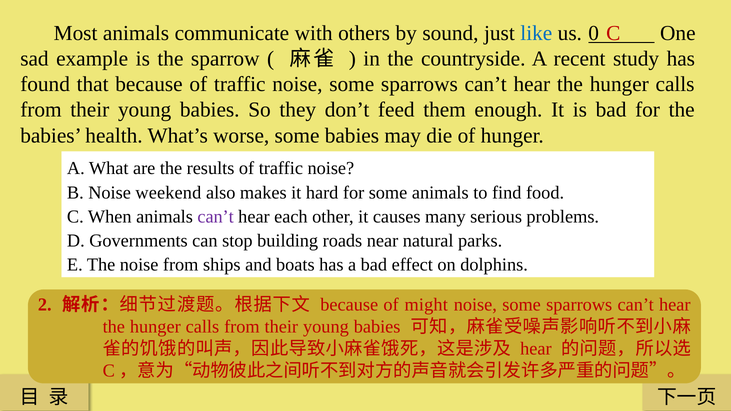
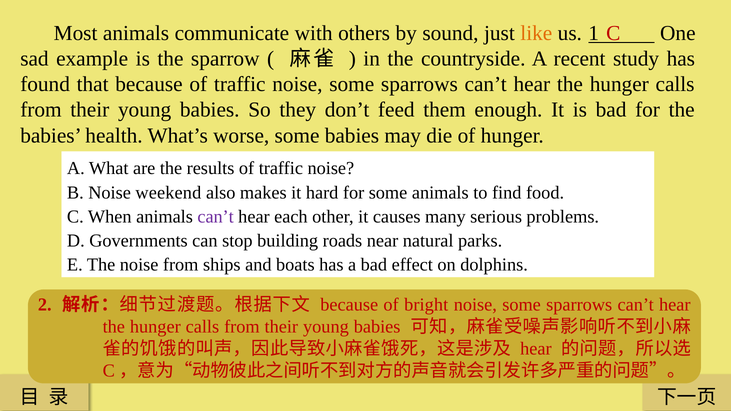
like colour: blue -> orange (536, 33)
0: 0 -> 1 (594, 33)
might: might -> bright (426, 305)
